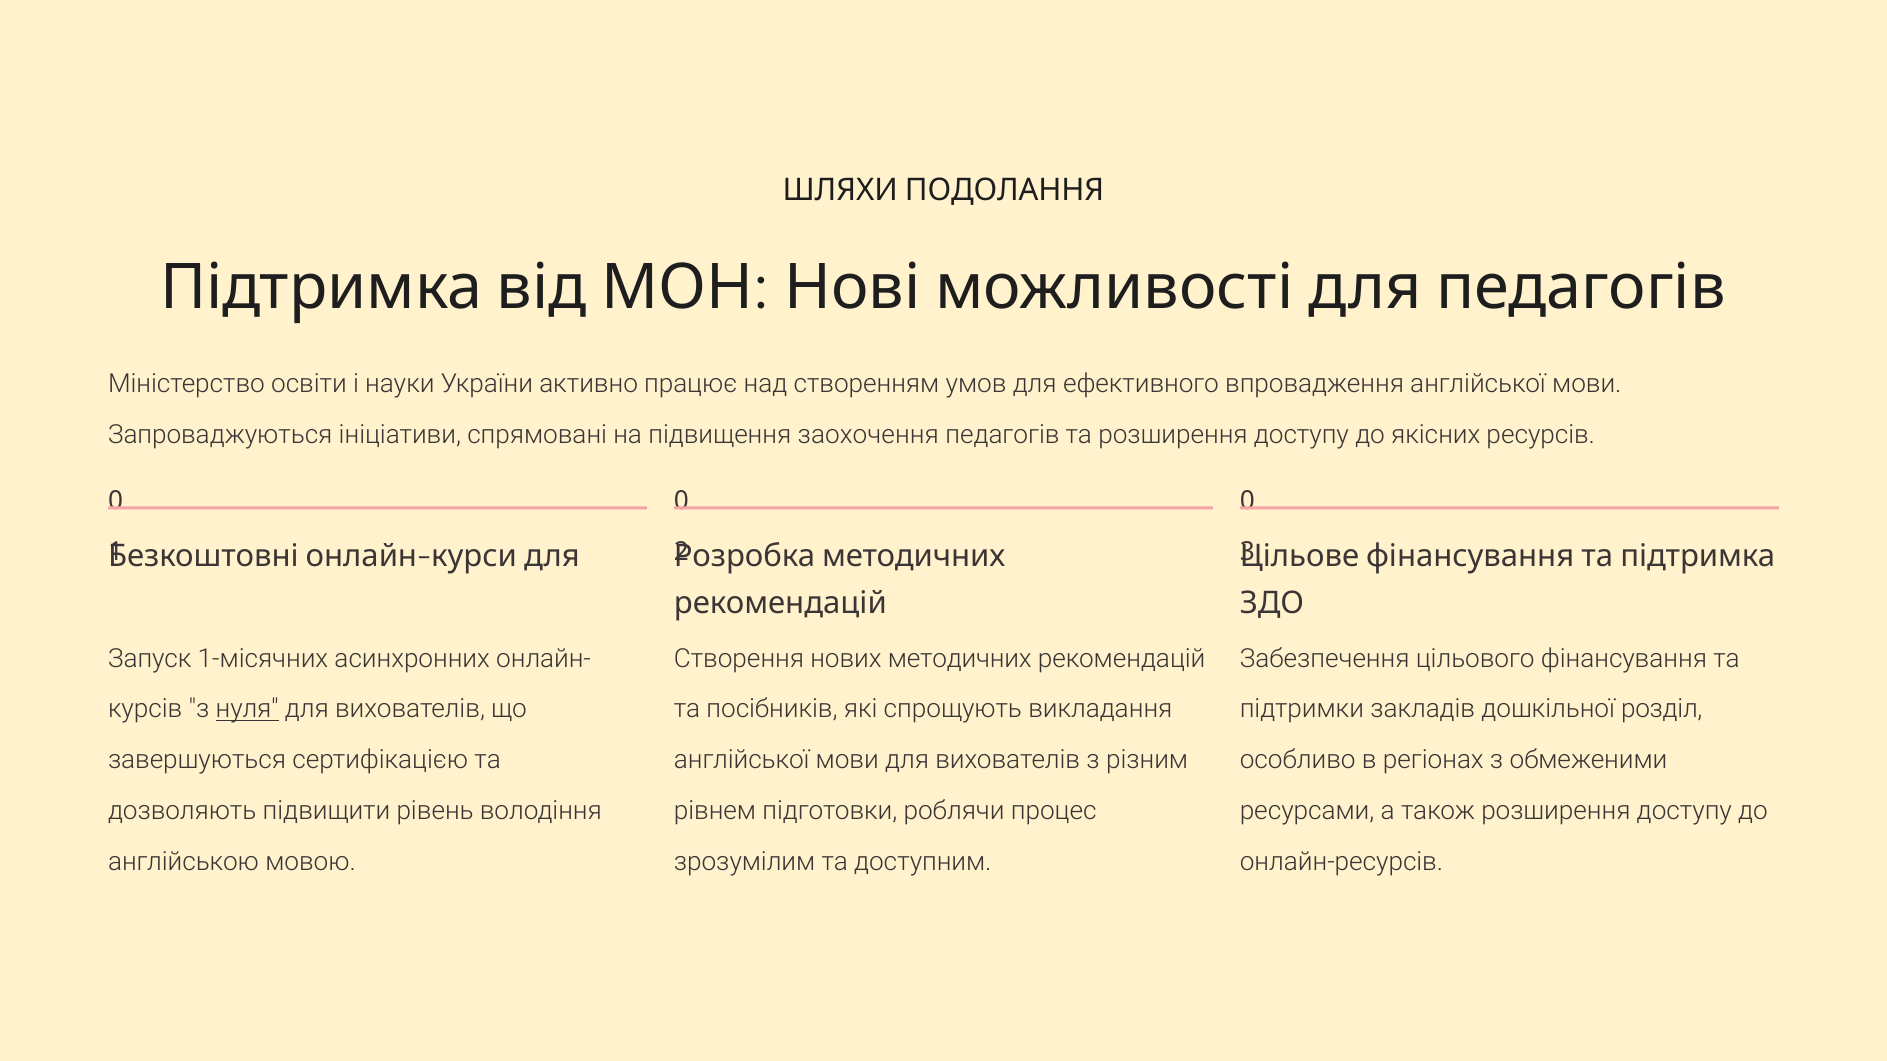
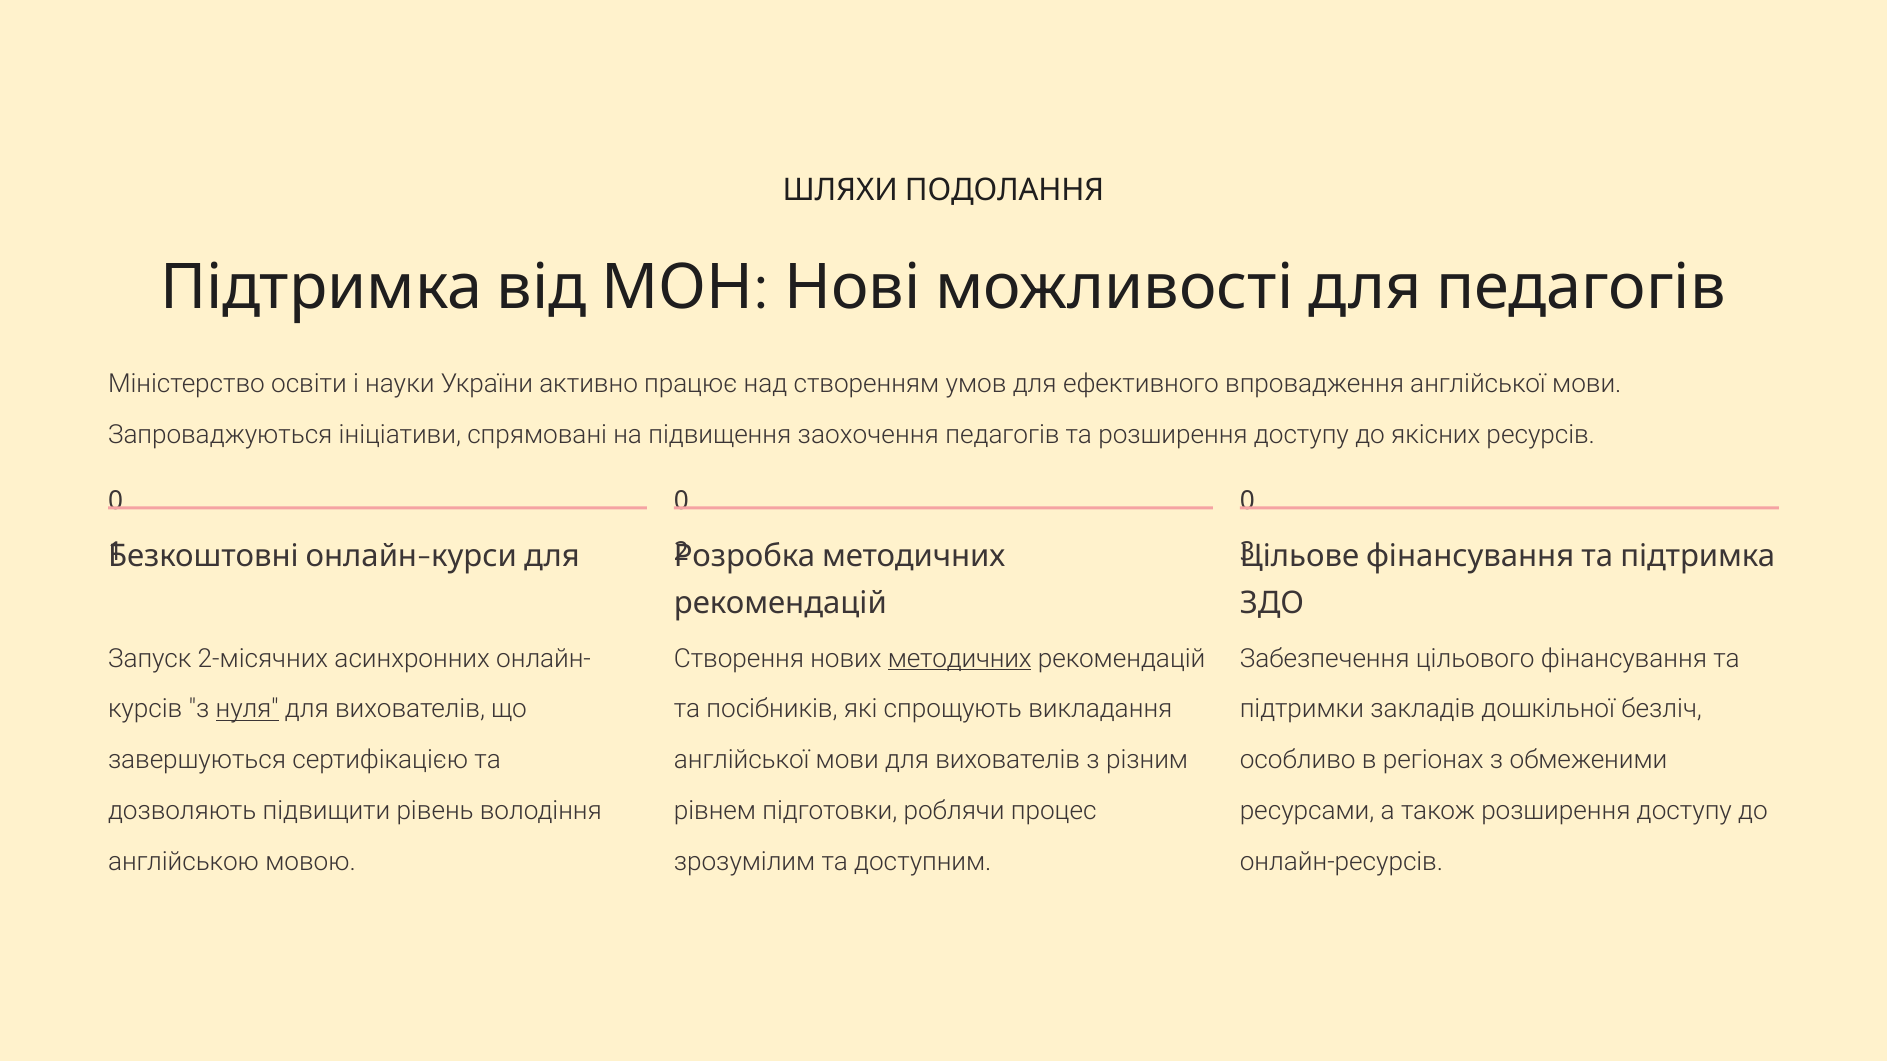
методичних underline: none -> present (960, 659)
1-місячних: 1-місячних -> 2-місячних (263, 659)
розділ: розділ -> безліч (1662, 710)
